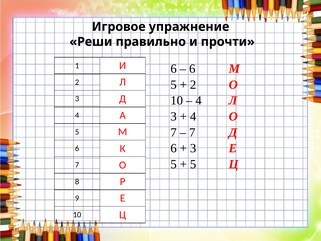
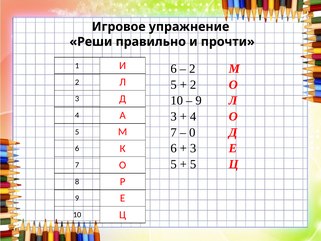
6: 6 -> 2 (192, 69)
4: 4 -> 9 (199, 101)
7: 7 -> 0 (192, 132)
